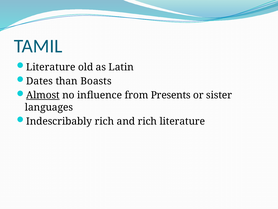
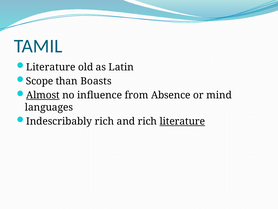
Dates: Dates -> Scope (40, 81)
Presents: Presents -> Absence (171, 95)
sister: sister -> mind (219, 95)
literature underline: none -> present (182, 121)
